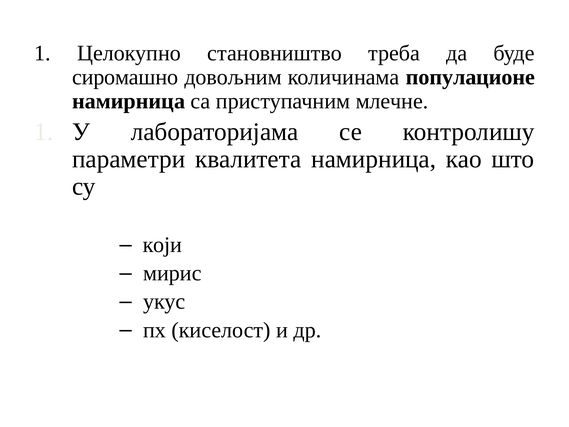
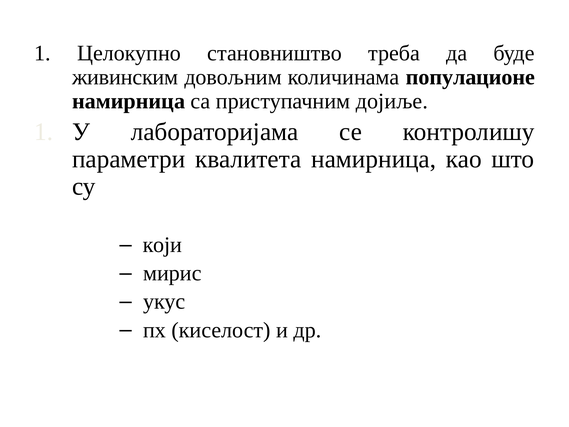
сиромашно: сиромашно -> живинским (125, 77)
млечне: млечне -> дојиље (392, 101)
